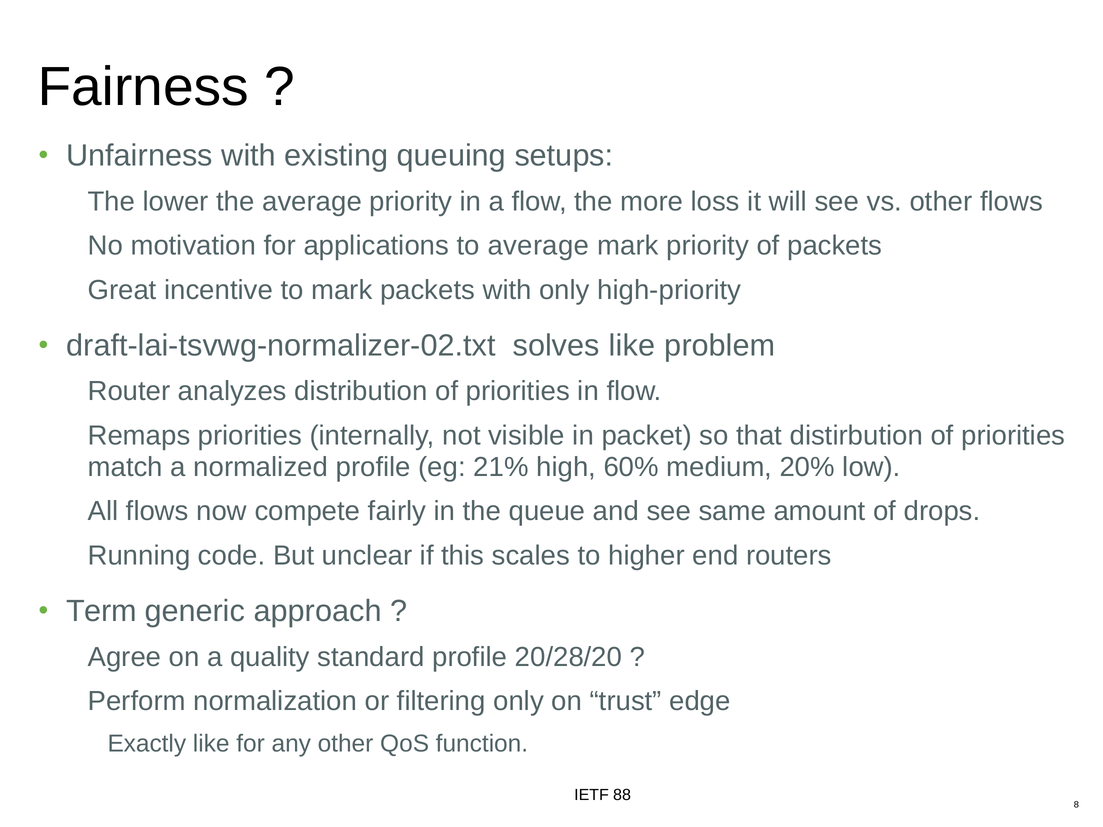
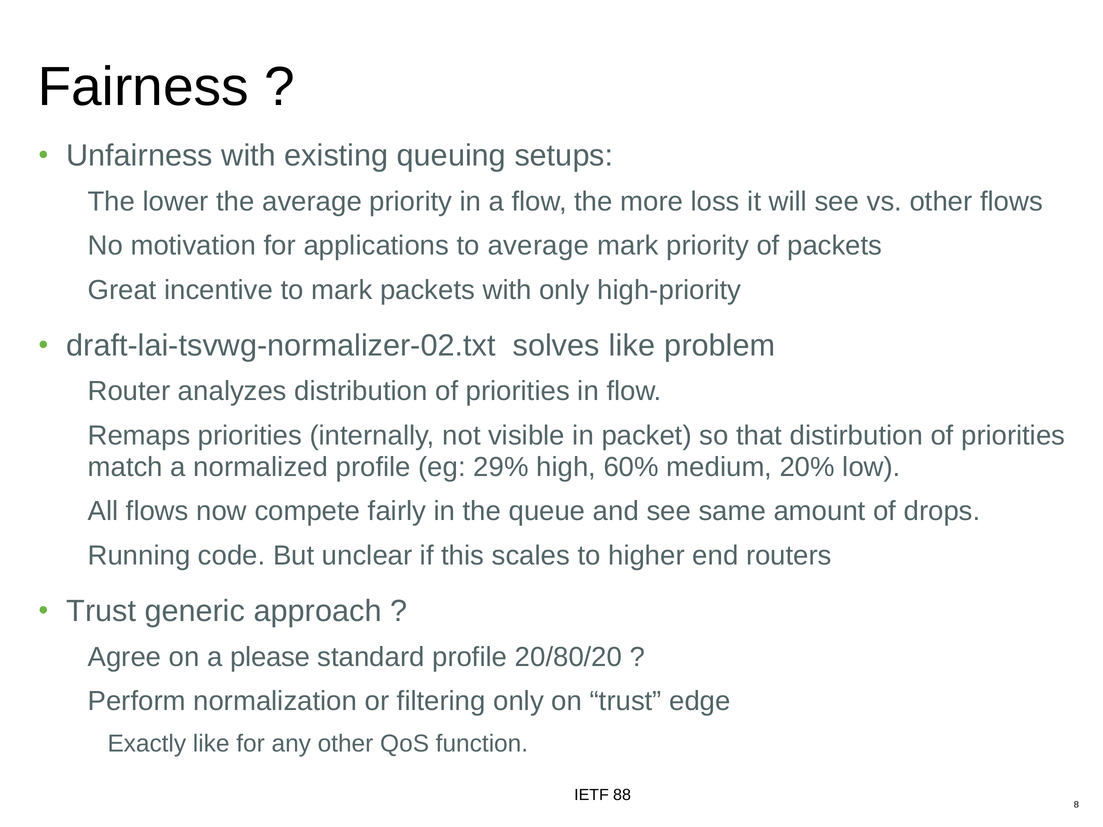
21%: 21% -> 29% (501, 467)
Term: Term -> Trust (101, 611)
quality: quality -> please (270, 657)
20/28/20: 20/28/20 -> 20/80/20 (569, 657)
